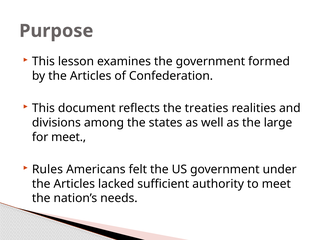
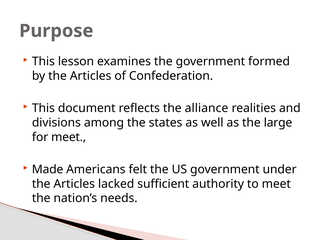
treaties: treaties -> alliance (207, 108)
Rules: Rules -> Made (48, 169)
